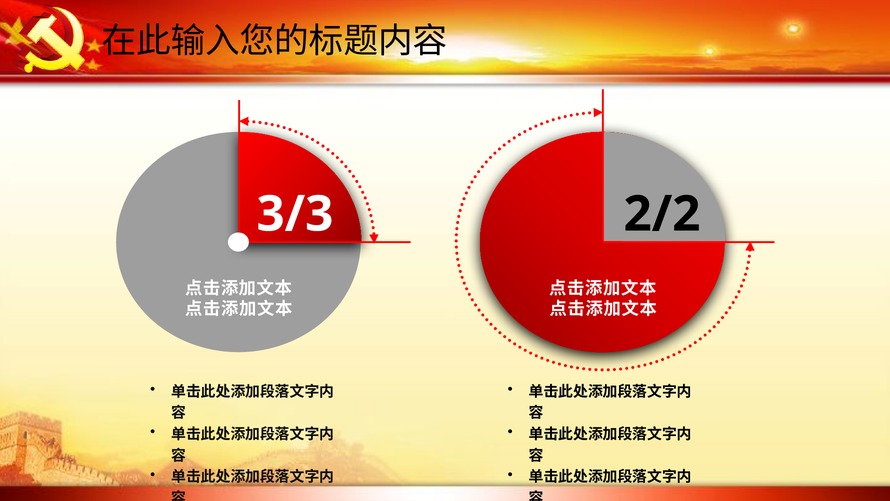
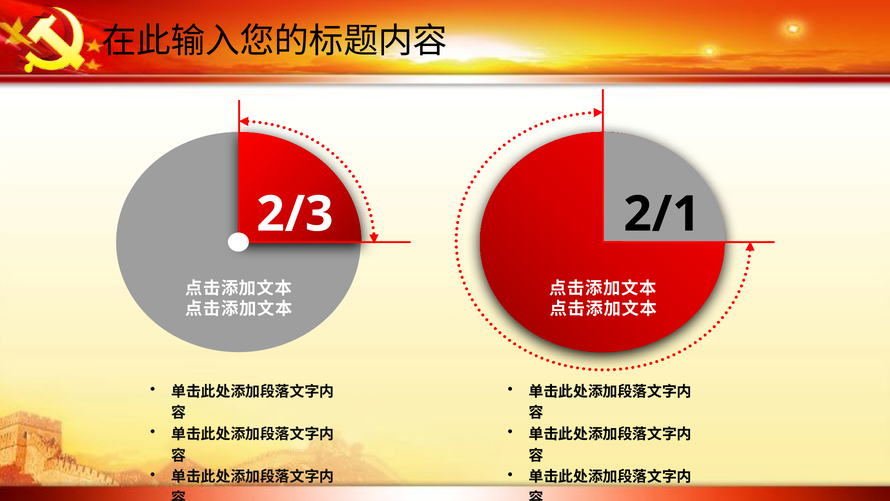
3/3: 3/3 -> 2/3 (295, 214)
2/2: 2/2 -> 2/1 (662, 214)
